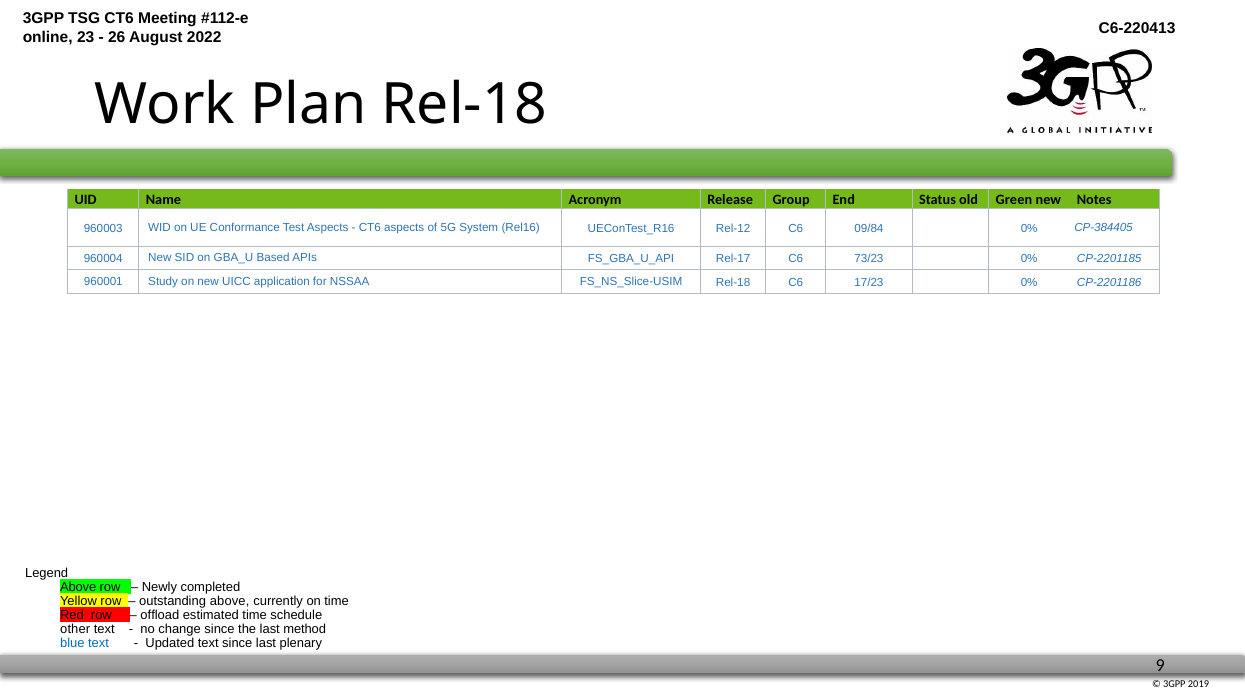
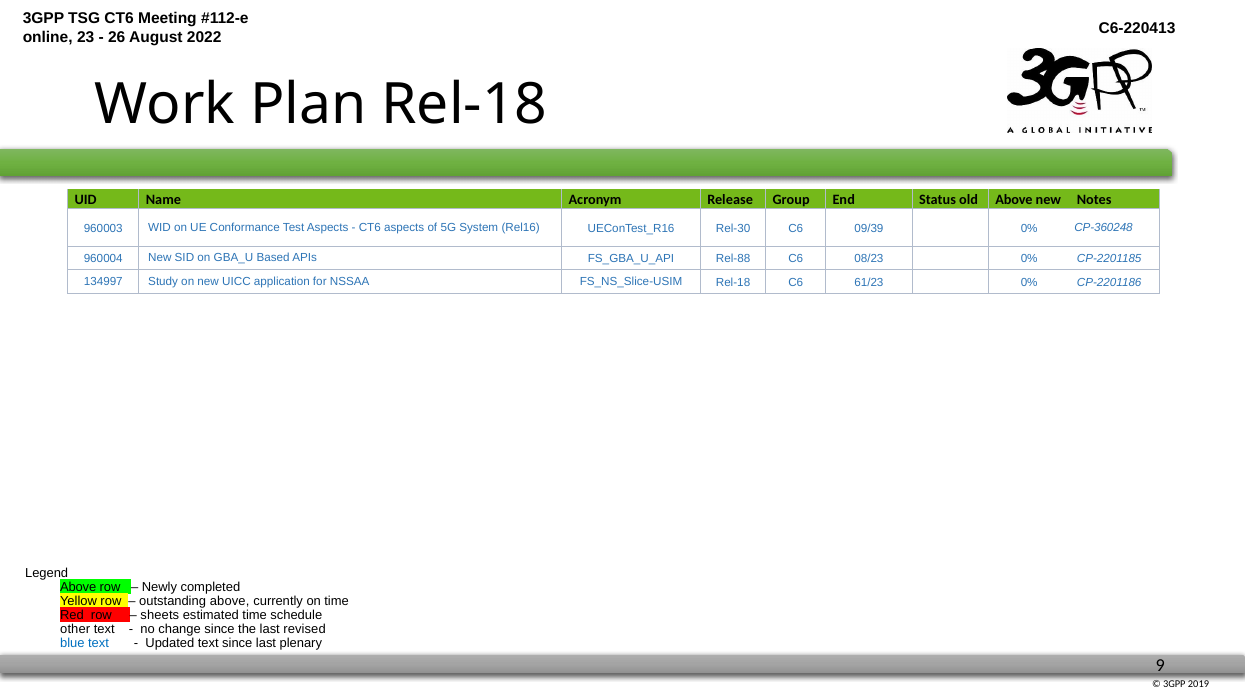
old Green: Green -> Above (1014, 200)
Rel-12: Rel-12 -> Rel-30 (733, 228)
09/84: 09/84 -> 09/39 (869, 228)
CP-384405: CP-384405 -> CP-360248 (1104, 227)
Rel-17: Rel-17 -> Rel-88 (733, 259)
73/23: 73/23 -> 08/23 (869, 259)
960001: 960001 -> 134997 (103, 282)
17/23: 17/23 -> 61/23 (869, 283)
offload: offload -> sheets (160, 615)
method: method -> revised (305, 629)
